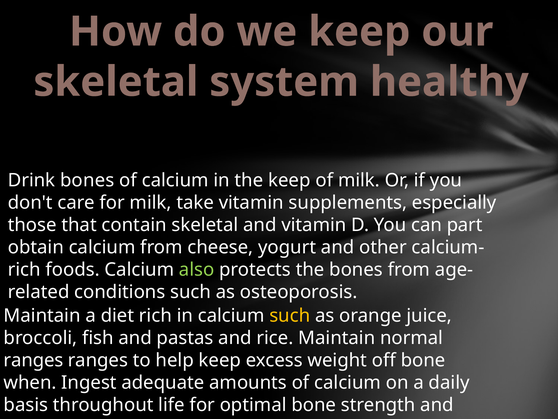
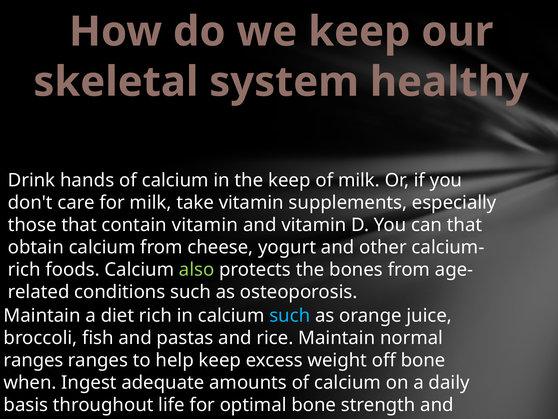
Drink bones: bones -> hands (87, 180)
contain skeletal: skeletal -> vitamin (205, 225)
can part: part -> that (464, 225)
such colour: yellow -> light blue (290, 315)
